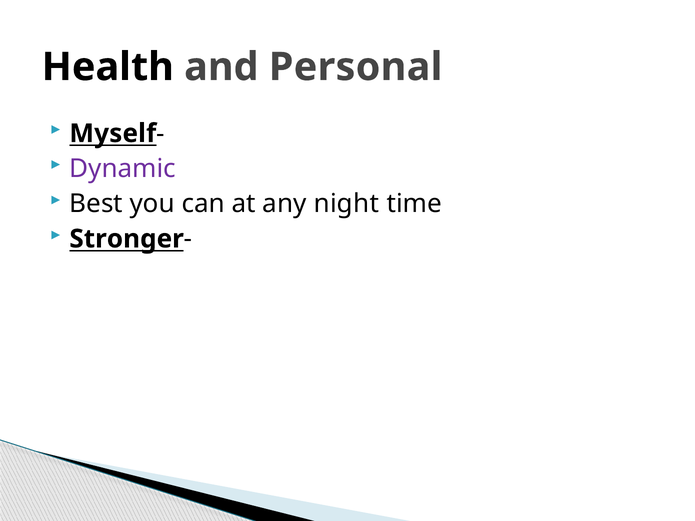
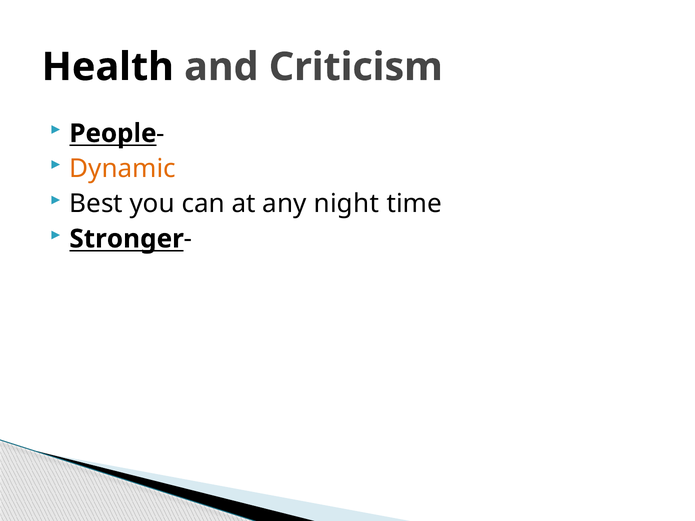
Personal: Personal -> Criticism (356, 67)
Myself: Myself -> People (113, 133)
Dynamic colour: purple -> orange (123, 169)
